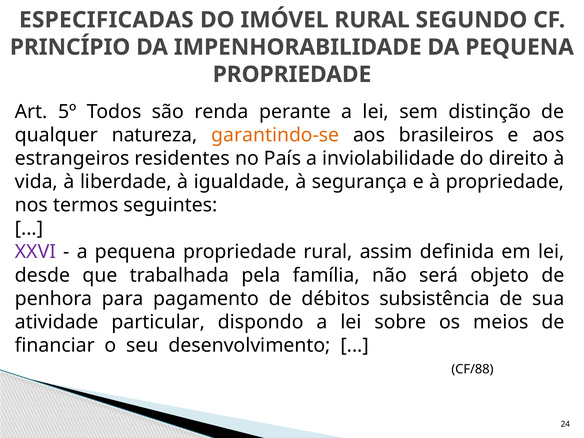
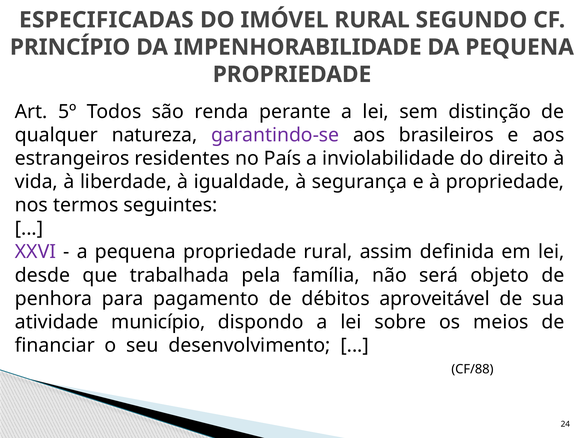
garantindo-se colour: orange -> purple (275, 135)
subsistência: subsistência -> aproveitável (435, 299)
particular: particular -> município (158, 322)
